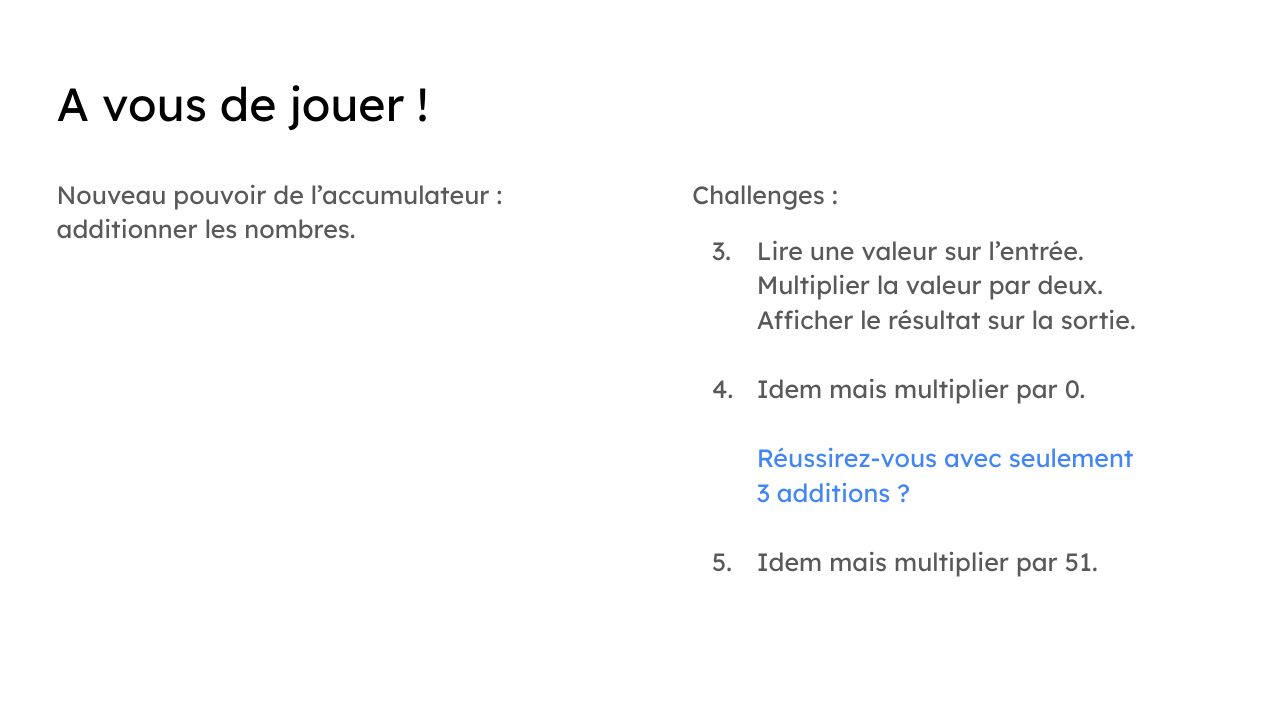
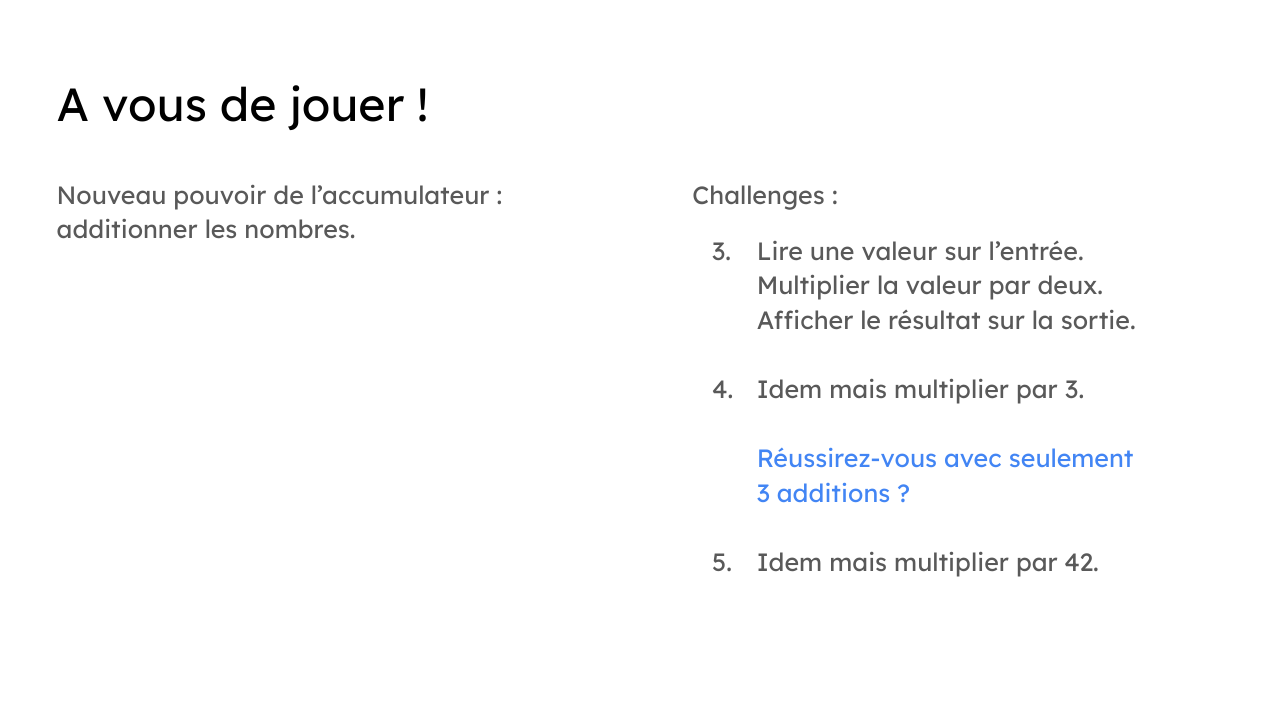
par 0: 0 -> 3 (1075, 391)
51: 51 -> 42 (1082, 563)
